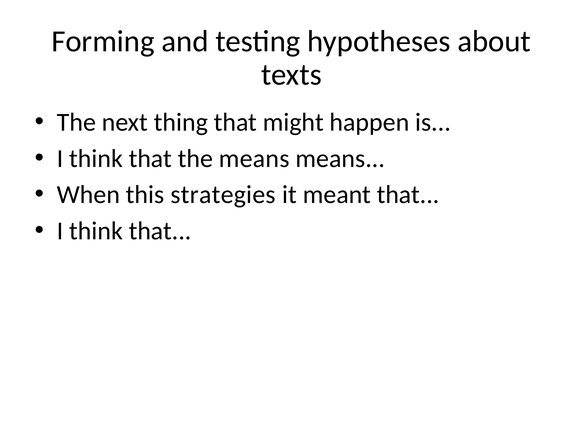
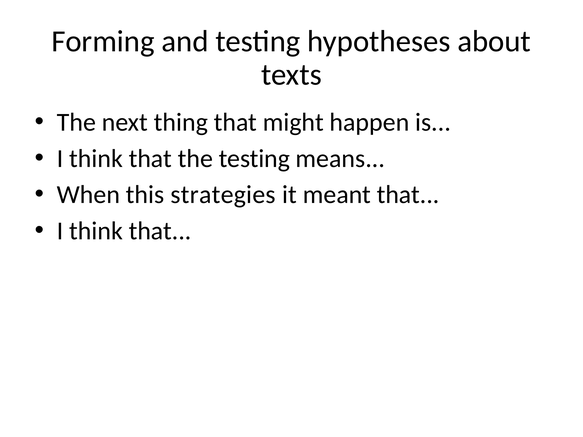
the means: means -> testing (254, 159)
